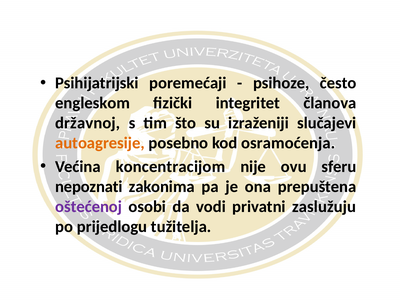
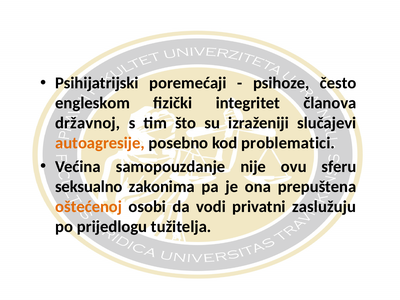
osramoćenja: osramoćenja -> problematici (288, 143)
koncentracijom: koncentracijom -> samopouzdanje (171, 167)
nepoznati: nepoznati -> seksualno (89, 187)
oštećenoj colour: purple -> orange (89, 207)
